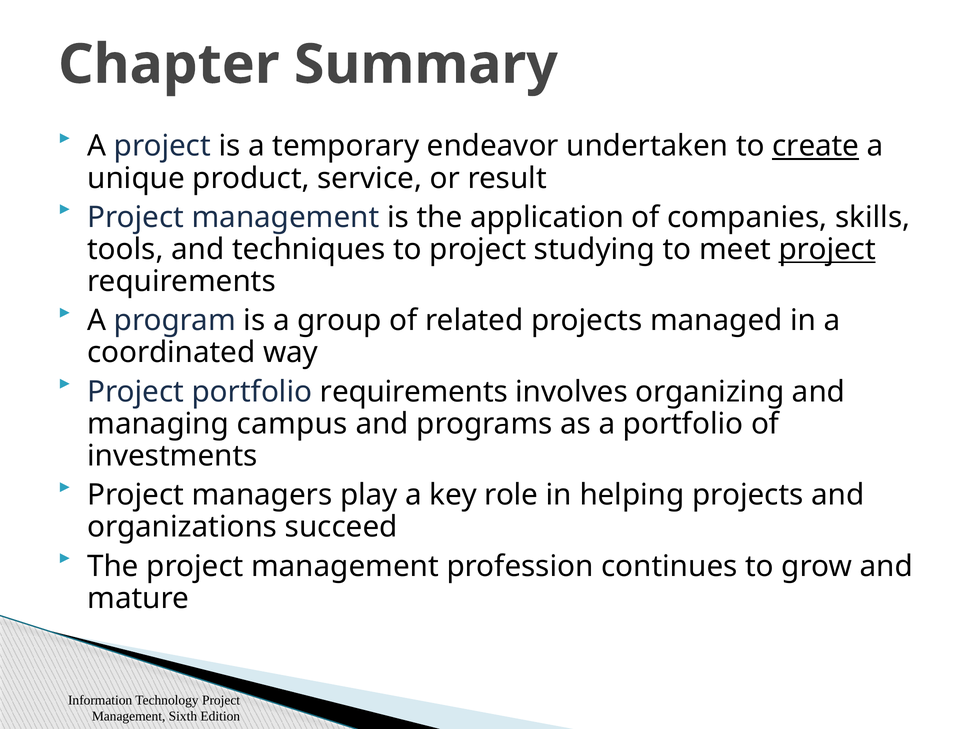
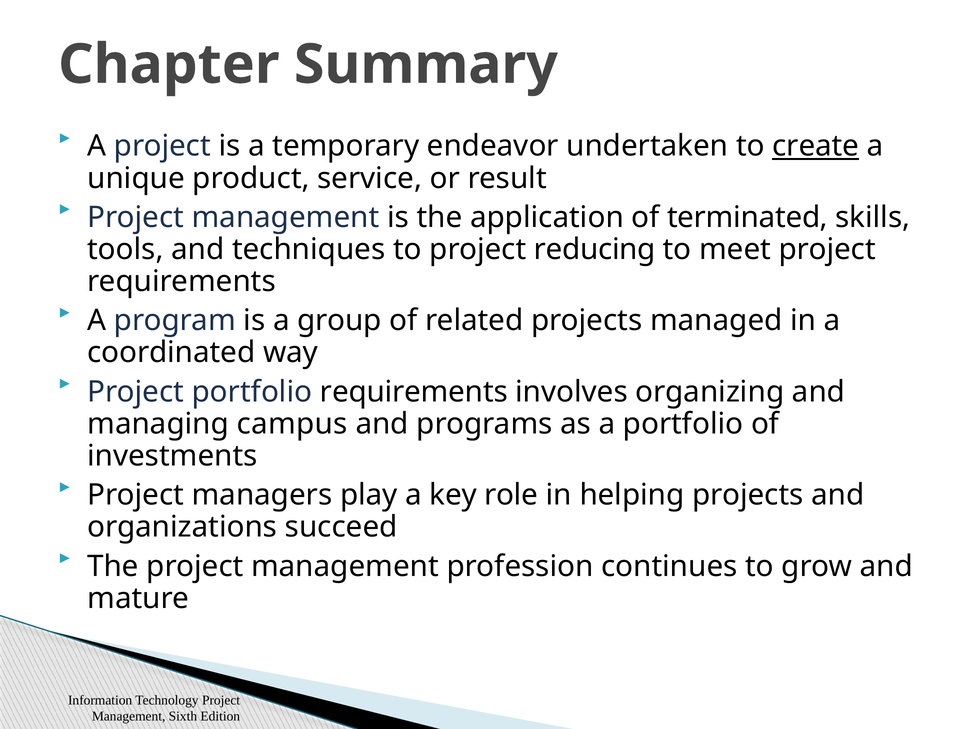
companies: companies -> terminated (747, 217)
studying: studying -> reducing (595, 249)
project underline: present -> none (827, 249)
